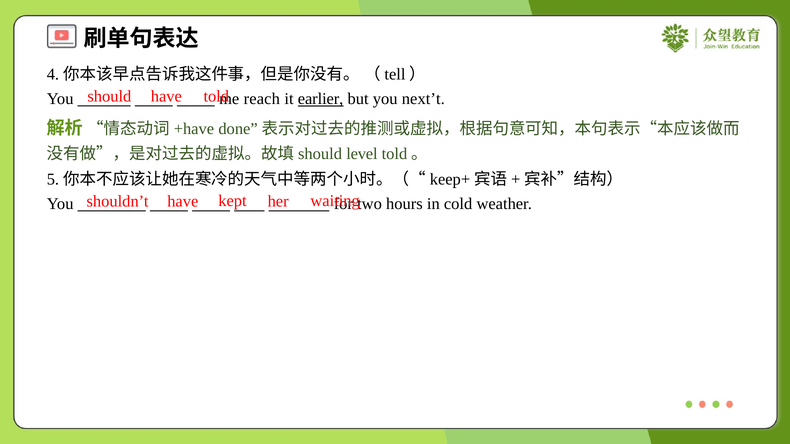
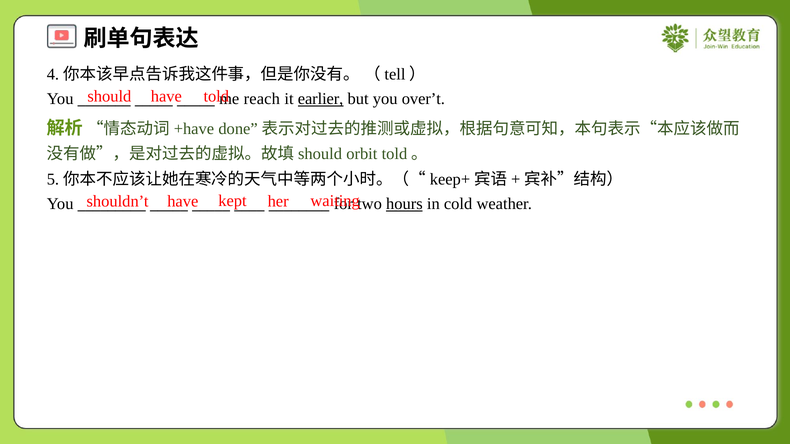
next’t: next’t -> over’t (423, 99)
level: level -> orbit (362, 154)
hours underline: none -> present (404, 204)
